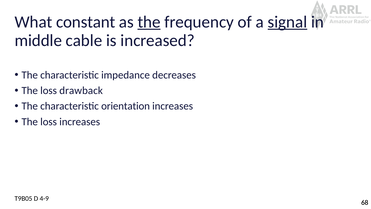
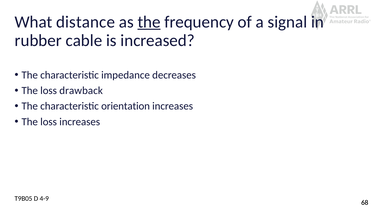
constant: constant -> distance (86, 22)
signal underline: present -> none (287, 22)
middle: middle -> rubber (38, 40)
